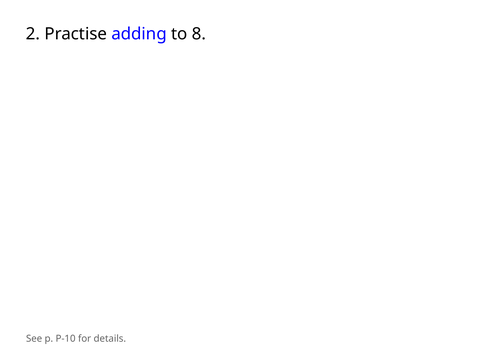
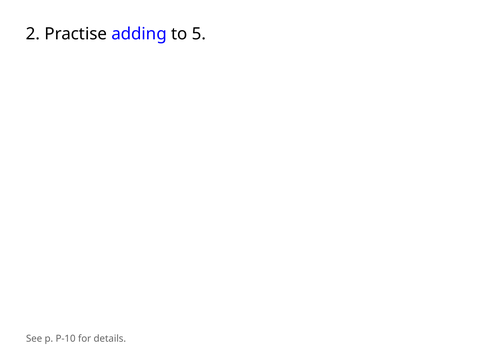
8: 8 -> 5 (199, 34)
